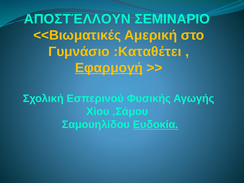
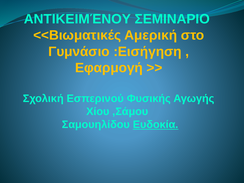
ΑΠΟΣΤΈΛΛΟΥΝ: ΑΠΟΣΤΈΛΛΟΥΝ -> ΑΝΤΙΚΕΙΜΈΝΟΥ (77, 19)
:Καταθέτει: :Καταθέτει -> :Εισήγηση (148, 52)
Εφαρμογή underline: present -> none (109, 68)
